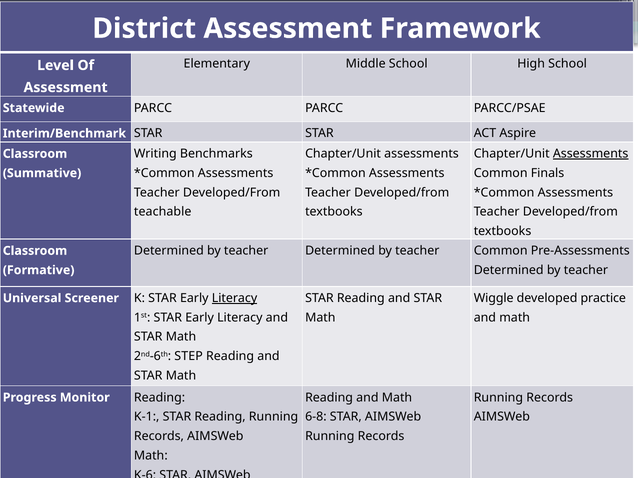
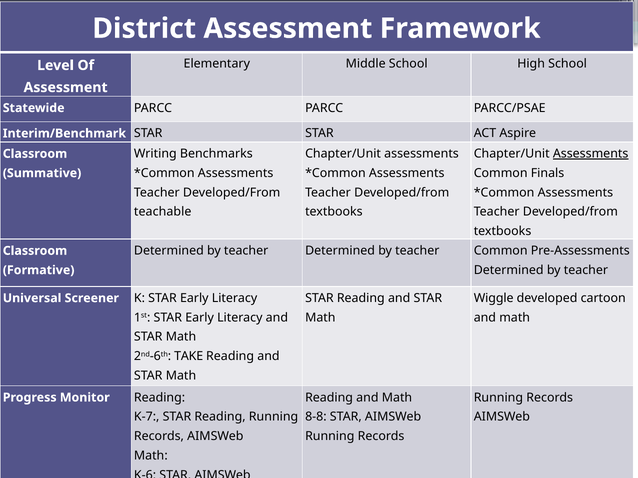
practice: practice -> cartoon (603, 298)
Literacy underline: present -> none (234, 298)
STEP: STEP -> TAKE (189, 357)
K-1: K-1 -> K-7 (147, 417)
6-8: 6-8 -> 8-8 (316, 417)
